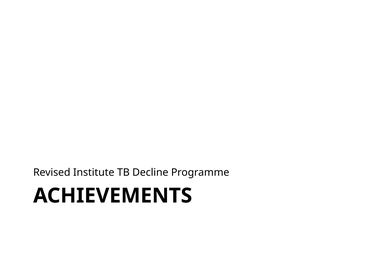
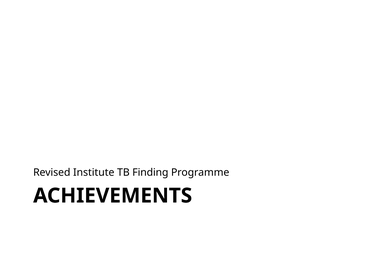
Decline: Decline -> Finding (150, 172)
